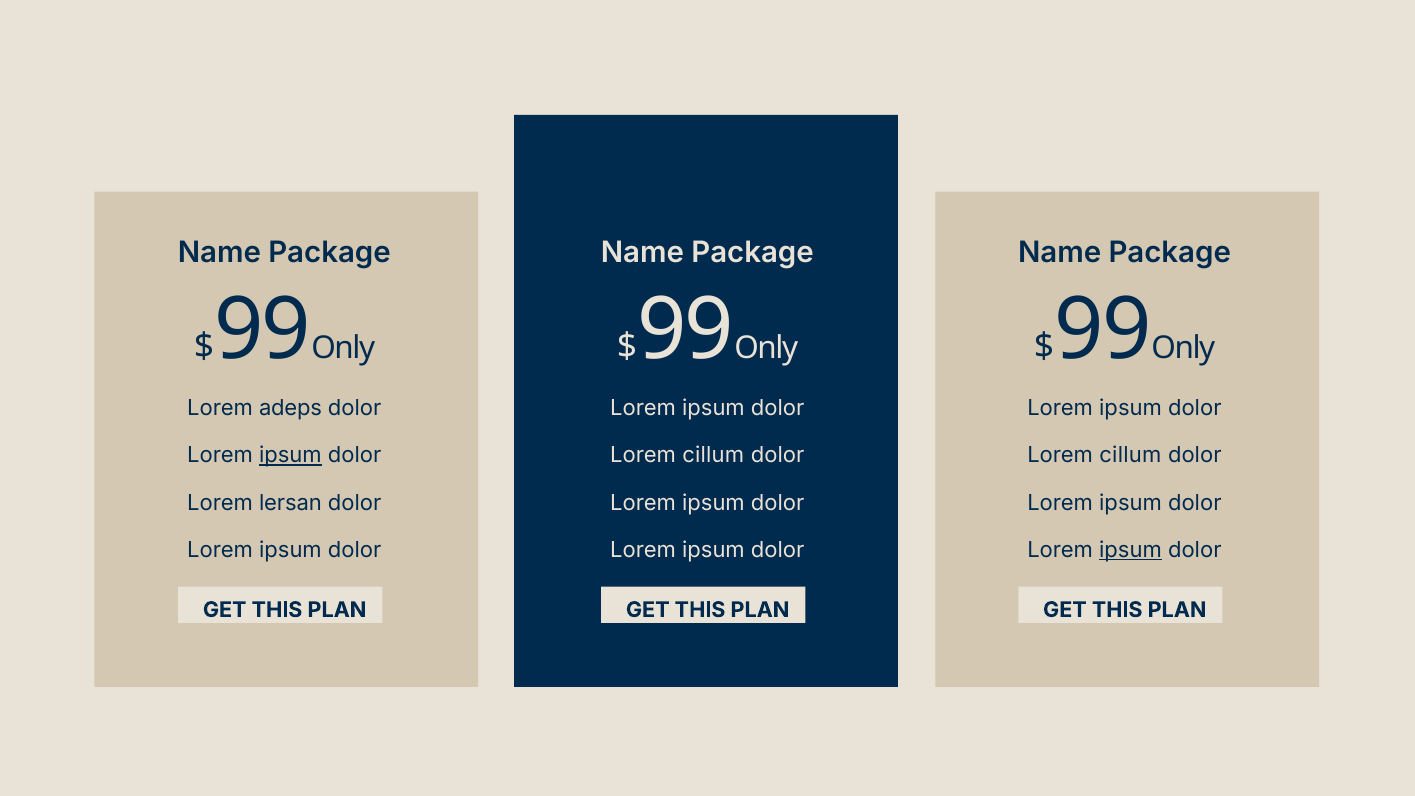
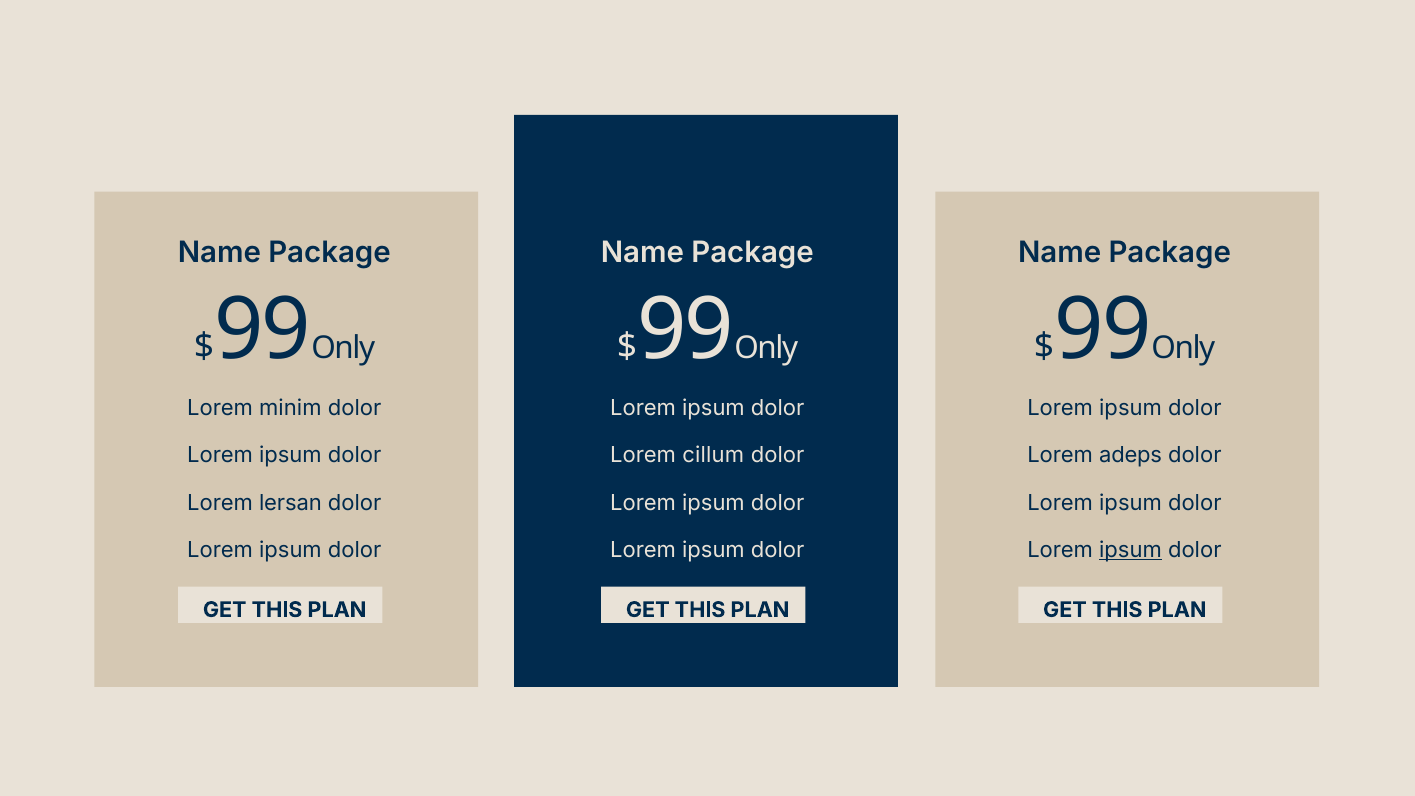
adeps: adeps -> minim (290, 408)
ipsum underline: present -> none (290, 456)
cillum: cillum -> adeps (1131, 456)
